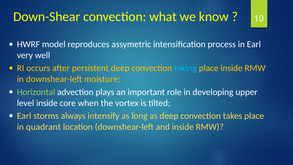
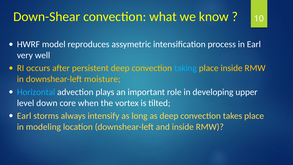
Horizontal colour: light green -> light blue (36, 92)
level inside: inside -> down (47, 103)
quadrant: quadrant -> modeling (43, 127)
